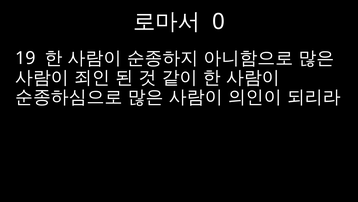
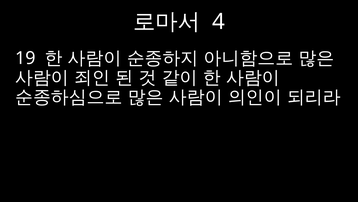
0: 0 -> 4 (219, 22)
